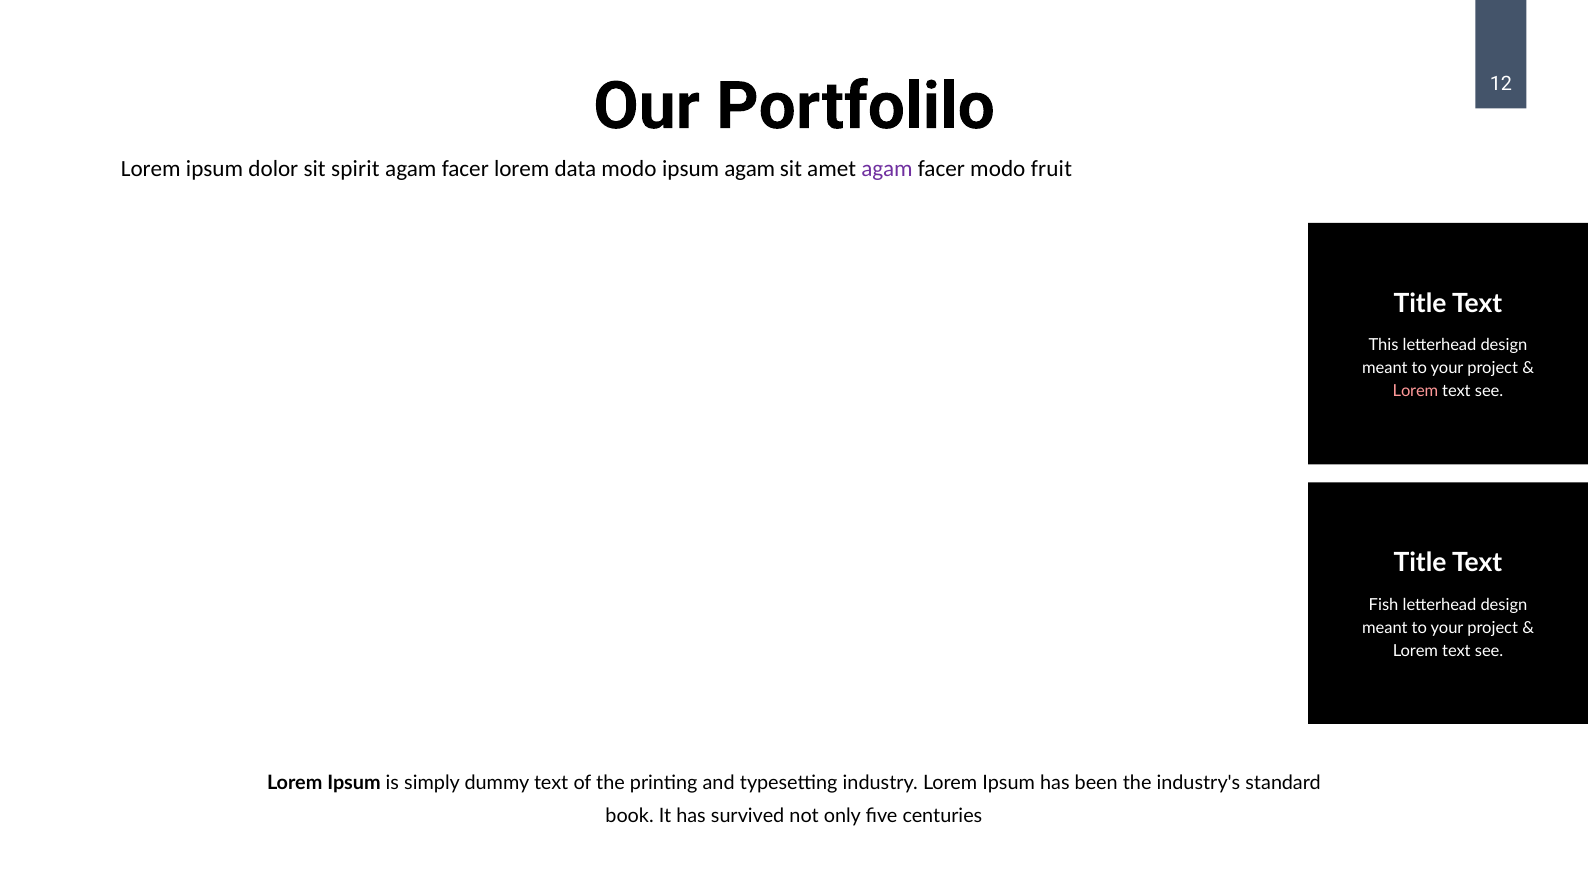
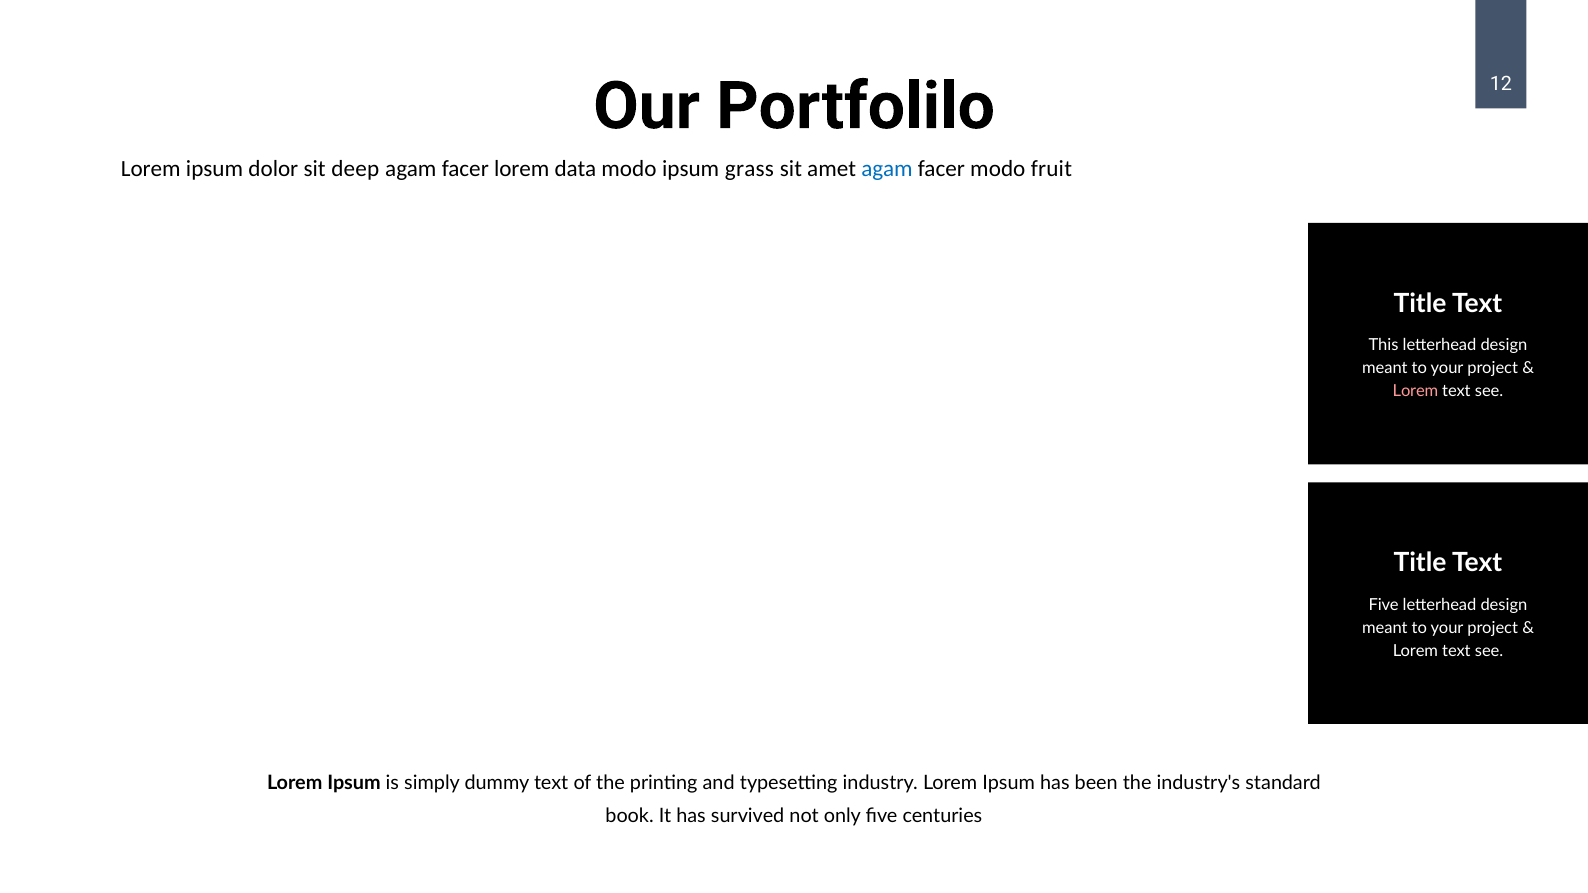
spirit: spirit -> deep (355, 169)
ipsum agam: agam -> grass (749, 169)
agam colour: purple -> blue (887, 169)
Fish: Fish -> Five (1384, 605)
